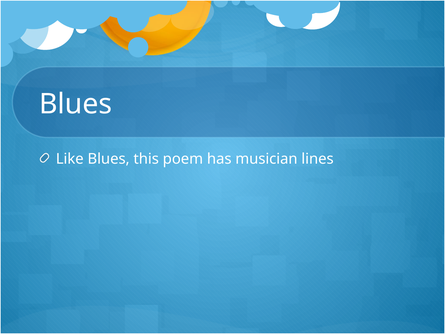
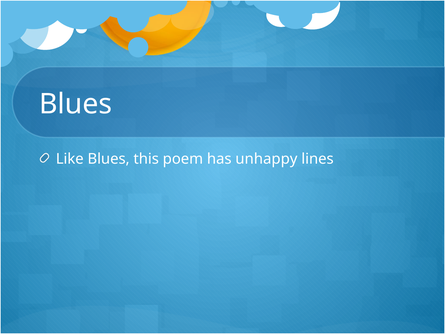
musician: musician -> unhappy (266, 159)
